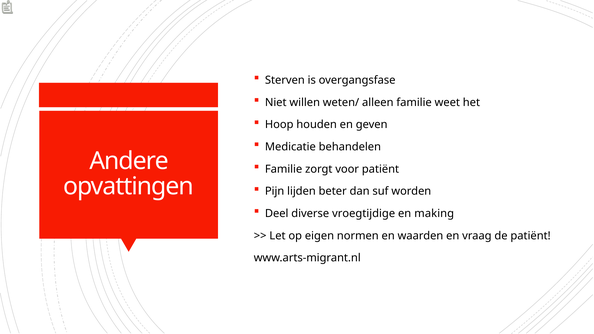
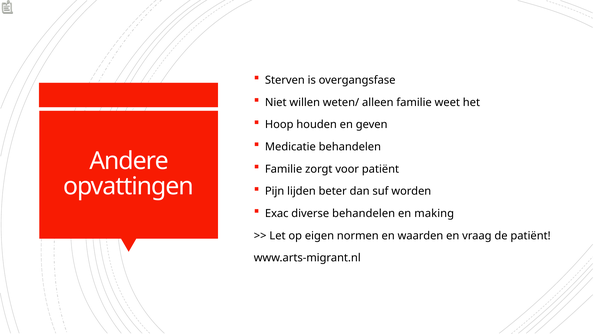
Deel: Deel -> Exac (277, 214)
diverse vroegtijdige: vroegtijdige -> behandelen (364, 214)
